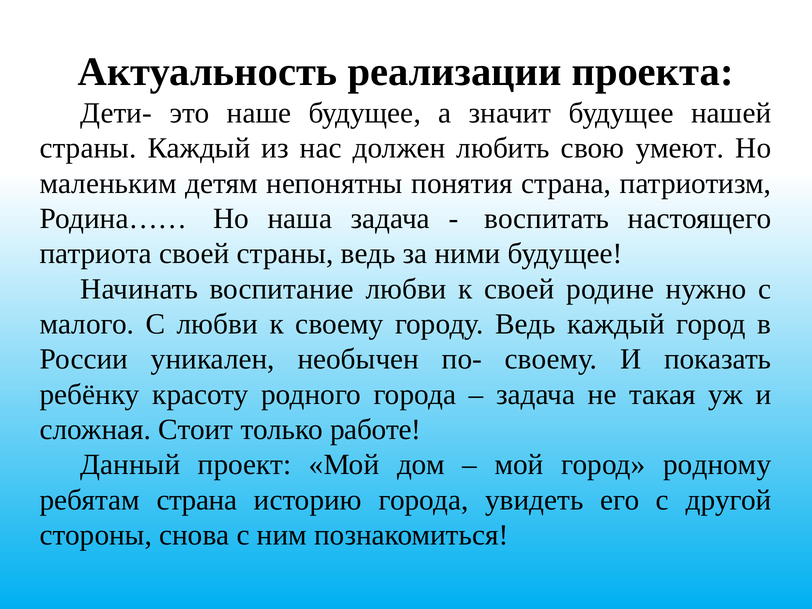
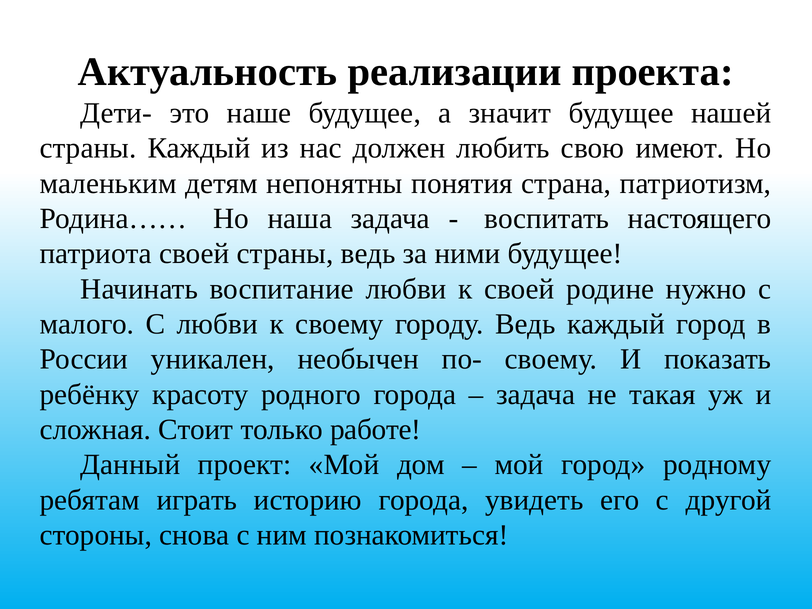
умеют: умеют -> имеют (680, 148)
ребятам страна: страна -> играть (197, 500)
